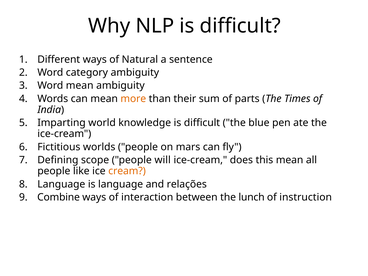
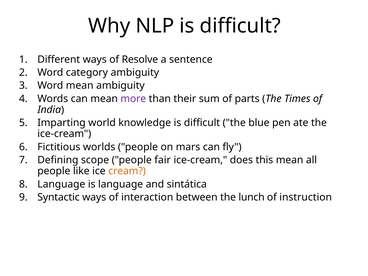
Natural: Natural -> Resolve (140, 59)
more colour: orange -> purple (133, 99)
will: will -> fair (163, 160)
relações: relações -> sintática (187, 184)
Combine: Combine -> Syntactic (59, 197)
